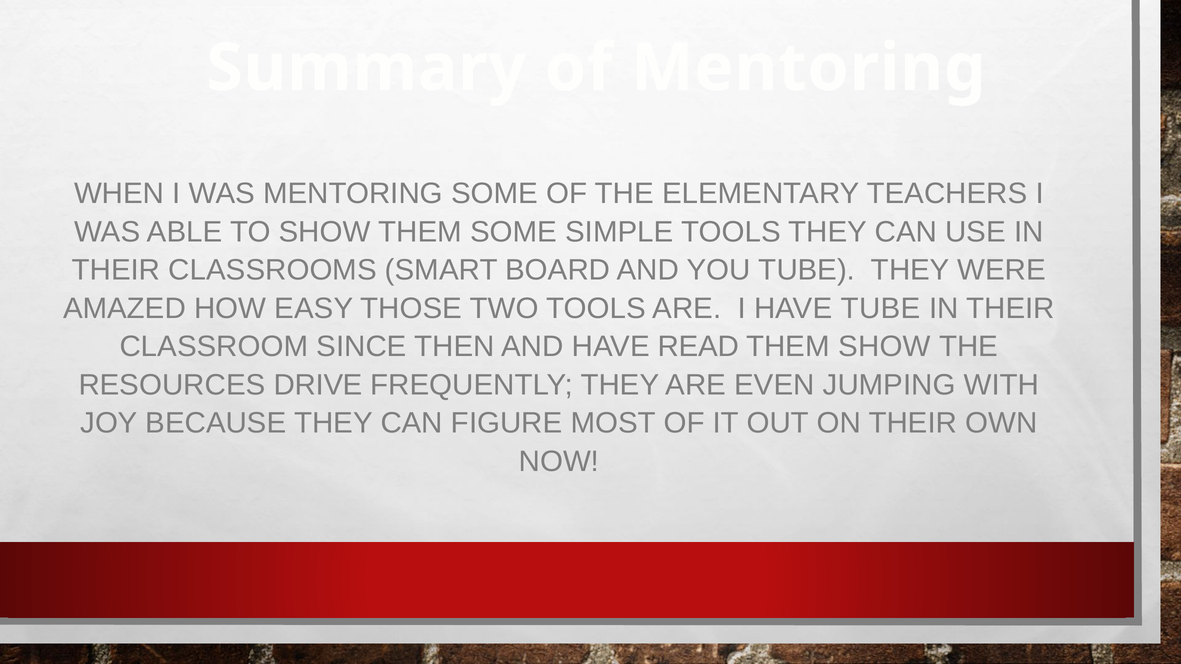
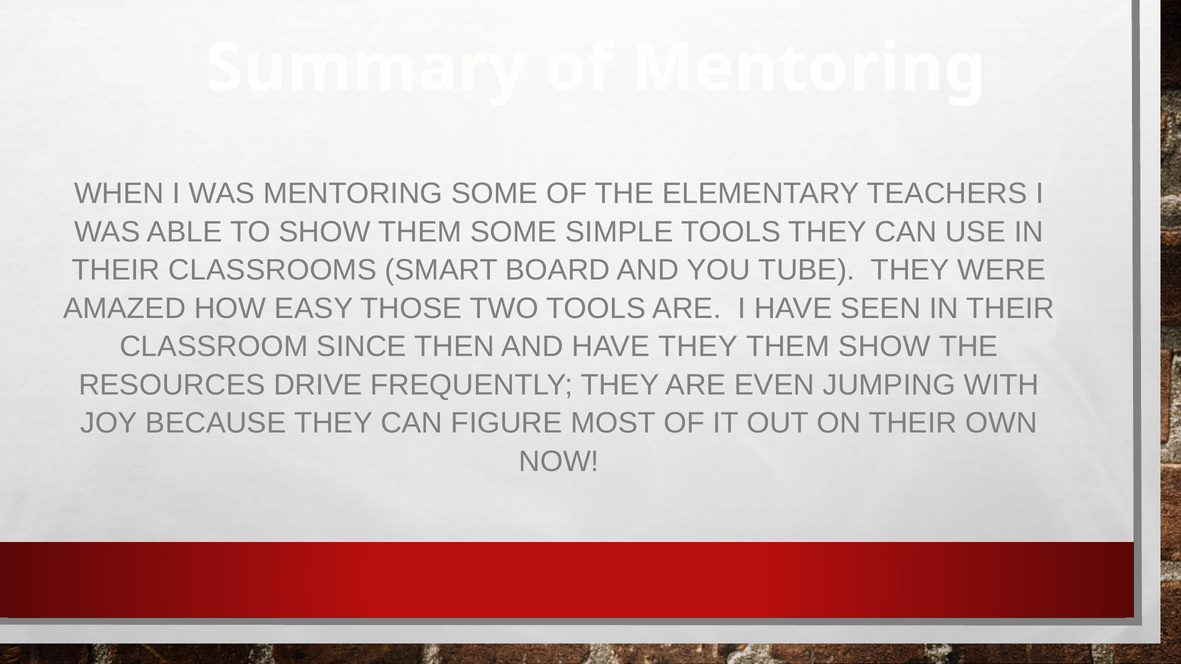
HAVE TUBE: TUBE -> SEEN (881, 308)
HAVE READ: READ -> THEY (698, 347)
